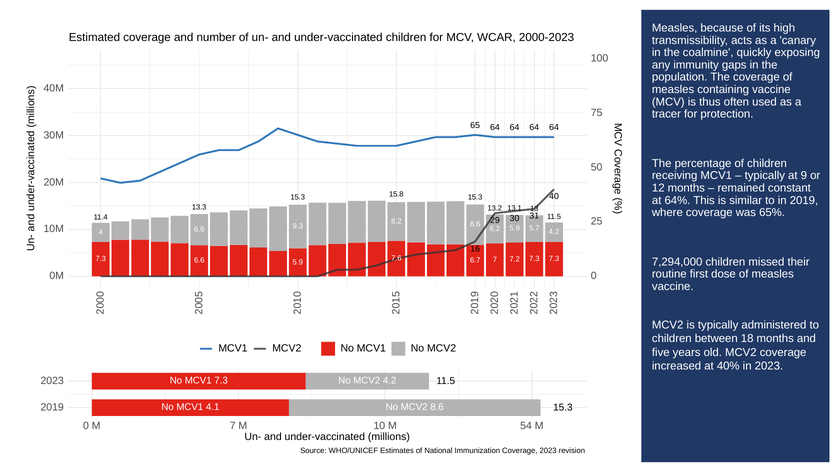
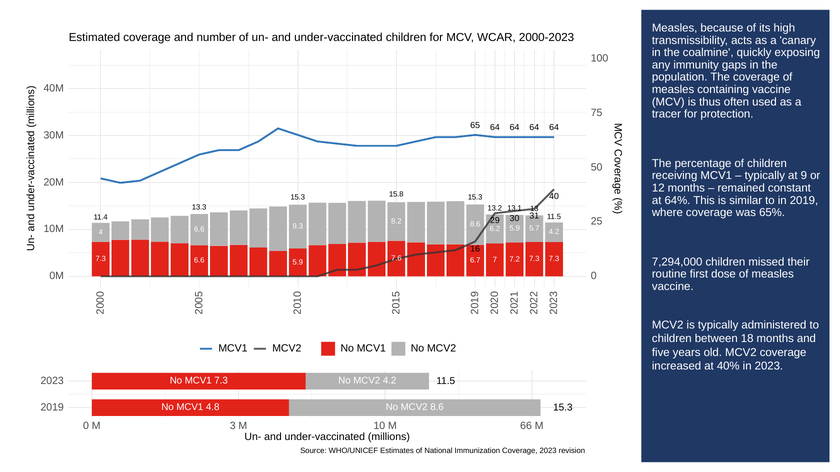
4.1: 4.1 -> 4.8 (213, 408)
M 7: 7 -> 3 (233, 426)
54: 54 -> 66 (526, 426)
